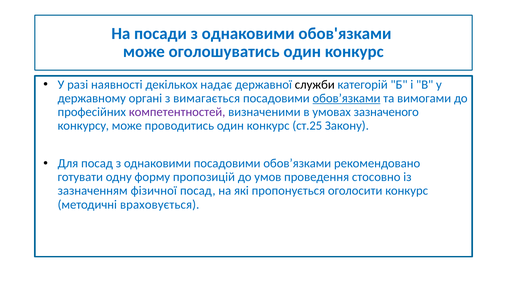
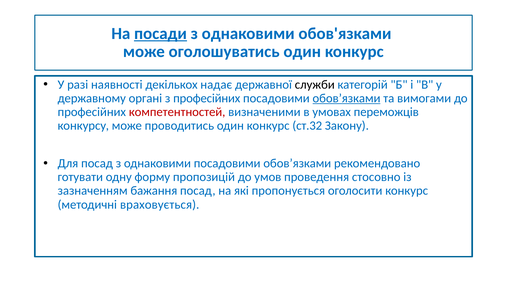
посади underline: none -> present (161, 33)
з вимагається: вимагається -> професійних (207, 98)
компетентностей colour: purple -> red (177, 112)
зазначеного: зазначеного -> переможців (386, 112)
ст.25: ст.25 -> ст.32 (307, 126)
фізичної: фізичної -> бажання (154, 191)
